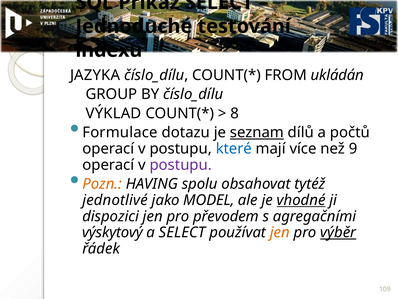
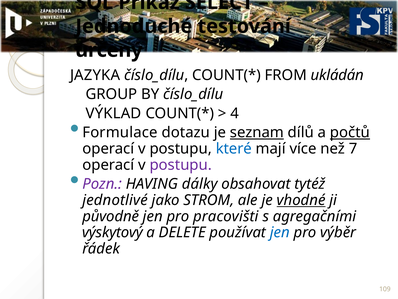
indexu: indexu -> určený (109, 50)
8: 8 -> 4 (235, 113)
počtů underline: none -> present (350, 132)
9: 9 -> 7 (353, 148)
Pozn colour: orange -> purple (102, 184)
spolu: spolu -> dálky (200, 184)
MODEL: MODEL -> STROM (209, 200)
dispozici: dispozici -> původně (111, 216)
převodem: převodem -> pracovišti (226, 216)
a SELECT: SELECT -> DELETE (182, 232)
jen colour: orange -> blue (280, 232)
výběr underline: present -> none (338, 232)
